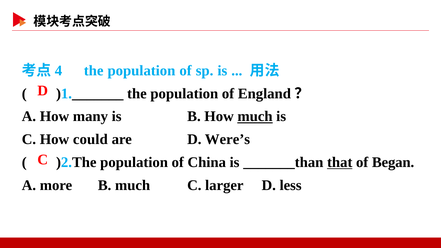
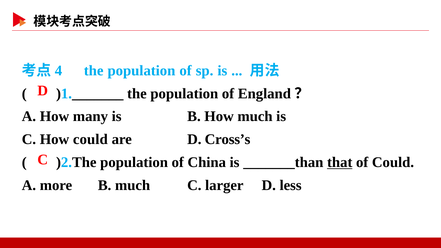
much underline: present -> none (255, 116)
Were’s: Were’s -> Cross’s (228, 139)
of Began: Began -> Could (393, 162)
